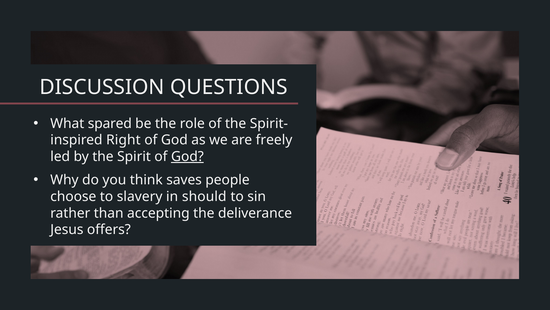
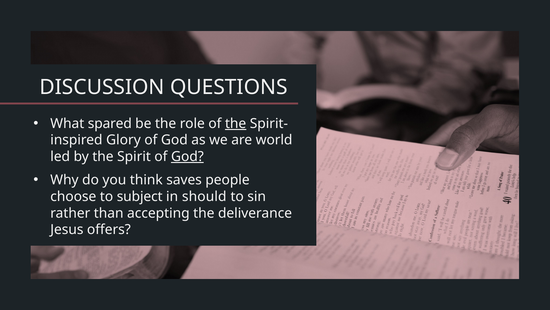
the underline: none -> present (236, 123)
Right: Right -> Glory (123, 140)
freely: freely -> world (274, 140)
slavery: slavery -> subject (140, 196)
